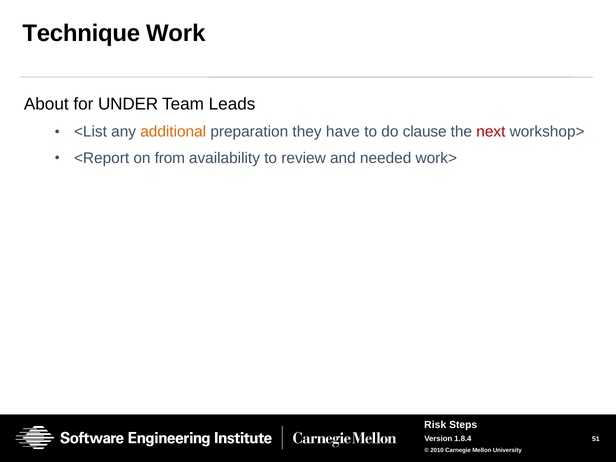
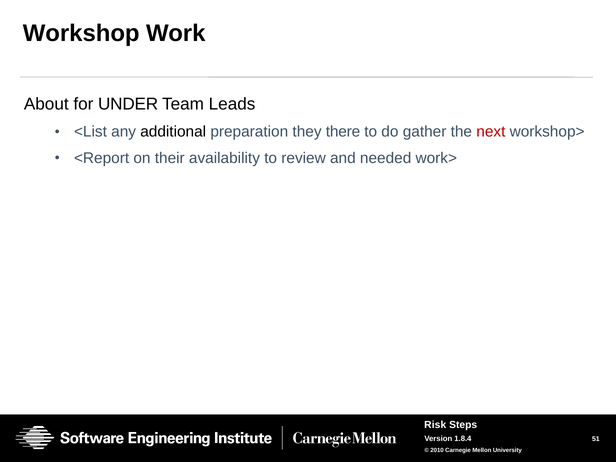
Technique: Technique -> Workshop (81, 33)
additional colour: orange -> black (173, 132)
have: have -> there (343, 132)
clause: clause -> gather (425, 132)
from: from -> their (170, 158)
